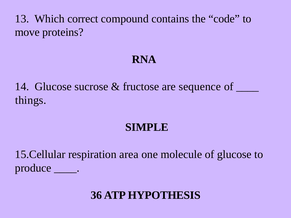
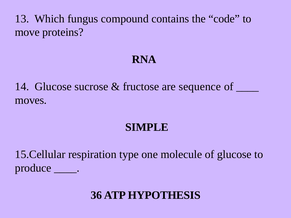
correct: correct -> fungus (83, 19)
things: things -> moves (31, 100)
area: area -> type (129, 155)
